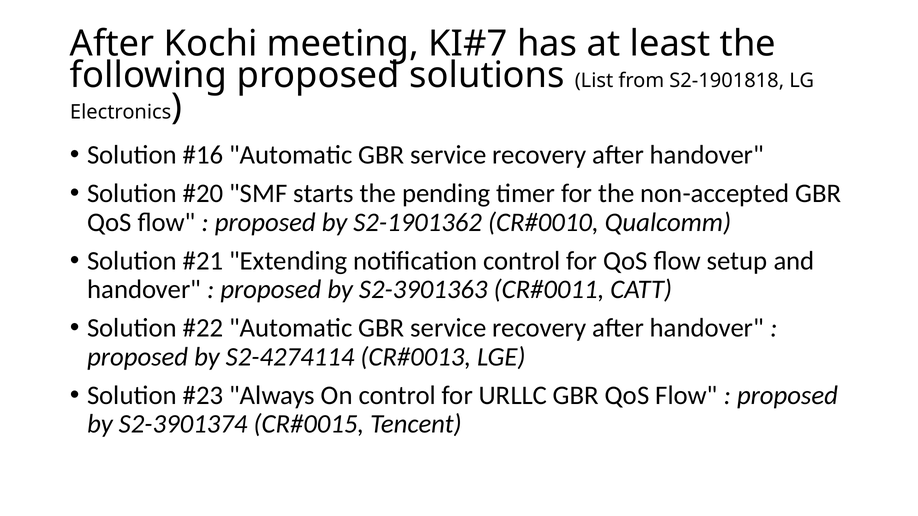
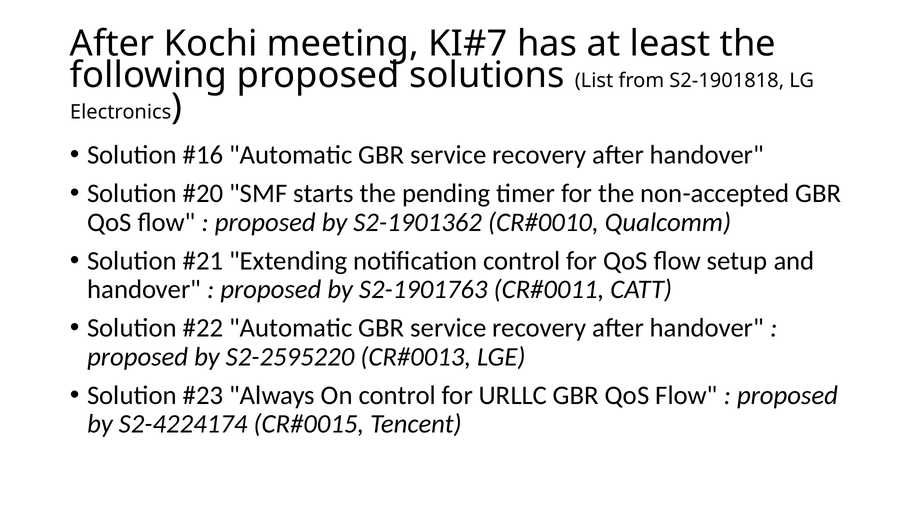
S2-3901363: S2-3901363 -> S2-1901763 (423, 290)
S2-4274114: S2-4274114 -> S2-2595220 (290, 357)
S2-3901374: S2-3901374 -> S2-4224174 (183, 424)
